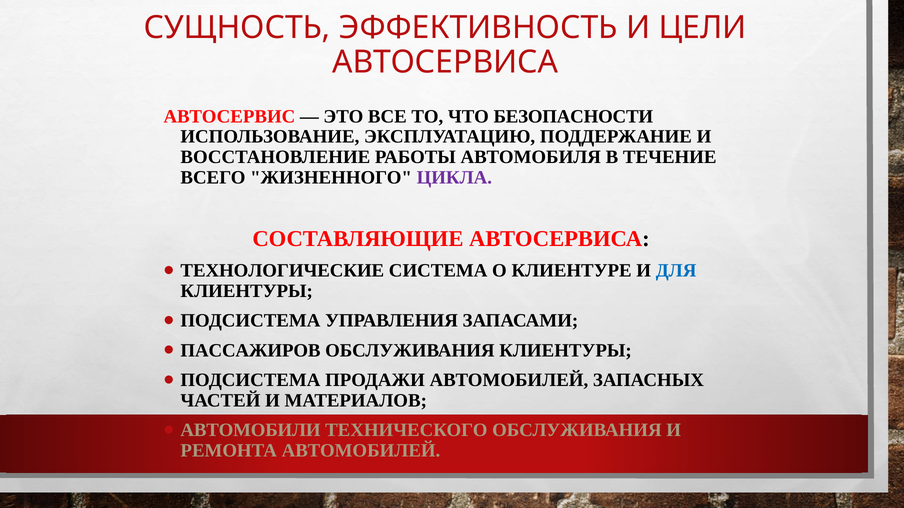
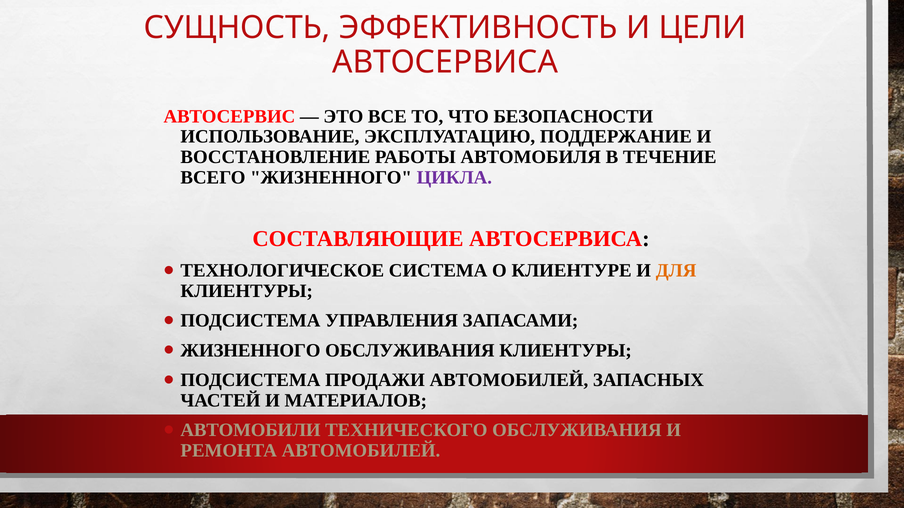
ТЕХНОЛОГИЧЕСКИЕ: ТЕХНОЛОГИЧЕСКИЕ -> ТЕХНОЛОГИЧЕСКОЕ (282, 271)
ДЛЯ colour: blue -> orange (676, 271)
ПАССАЖИРОВ: ПАССАЖИРОВ -> ЖИЗНЕННОГО (250, 351)
